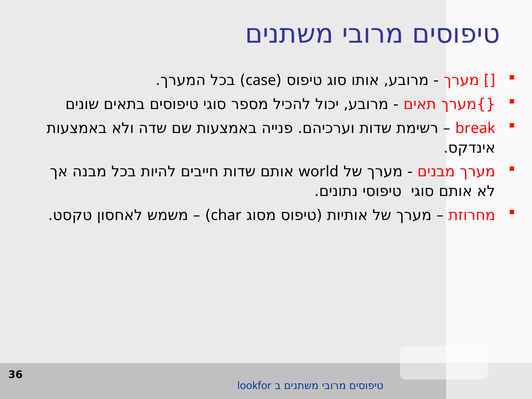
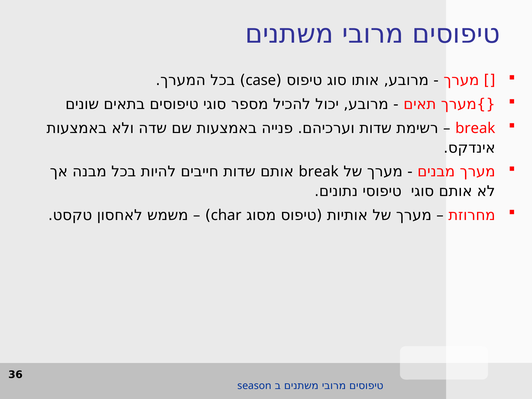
world: world -> break (319, 172)
lookfor: lookfor -> season (254, 386)
